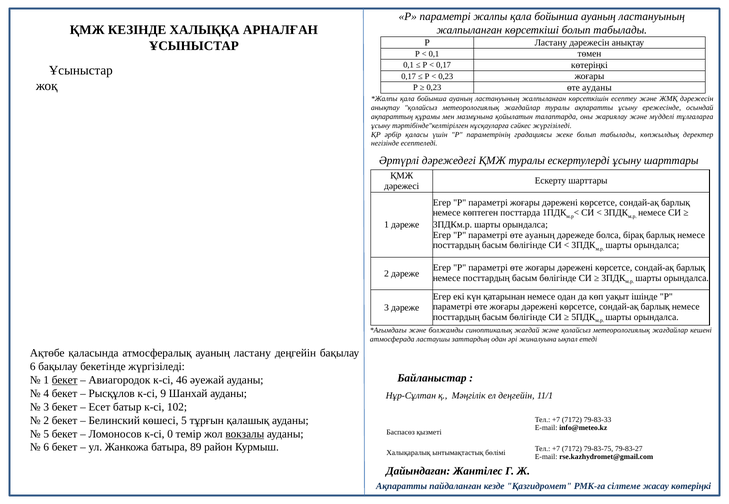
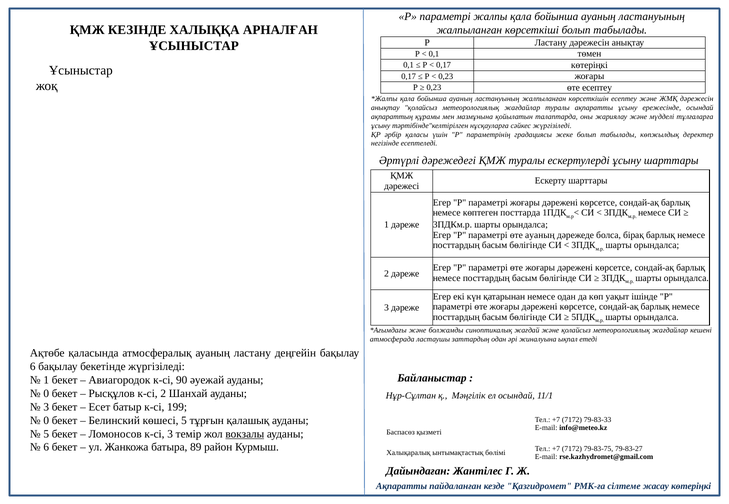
өте ауданы: ауданы -> есептеу (597, 88)
бекет underline: present -> none (65, 381)
46: 46 -> 90 (182, 381)
4: 4 -> 0 (46, 394)
к-сі 9: 9 -> 2 (163, 394)
ел деңгейін: деңгейін -> осындай (516, 396)
102: 102 -> 199 (177, 408)
2: 2 -> 0 (46, 421)
к-сі 0: 0 -> 3 (170, 434)
